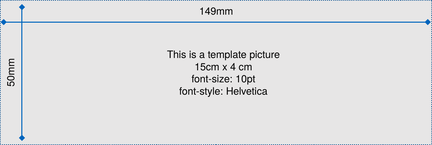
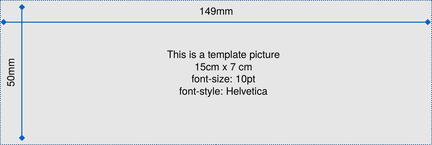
4: 4 -> 7 (233, 67)
